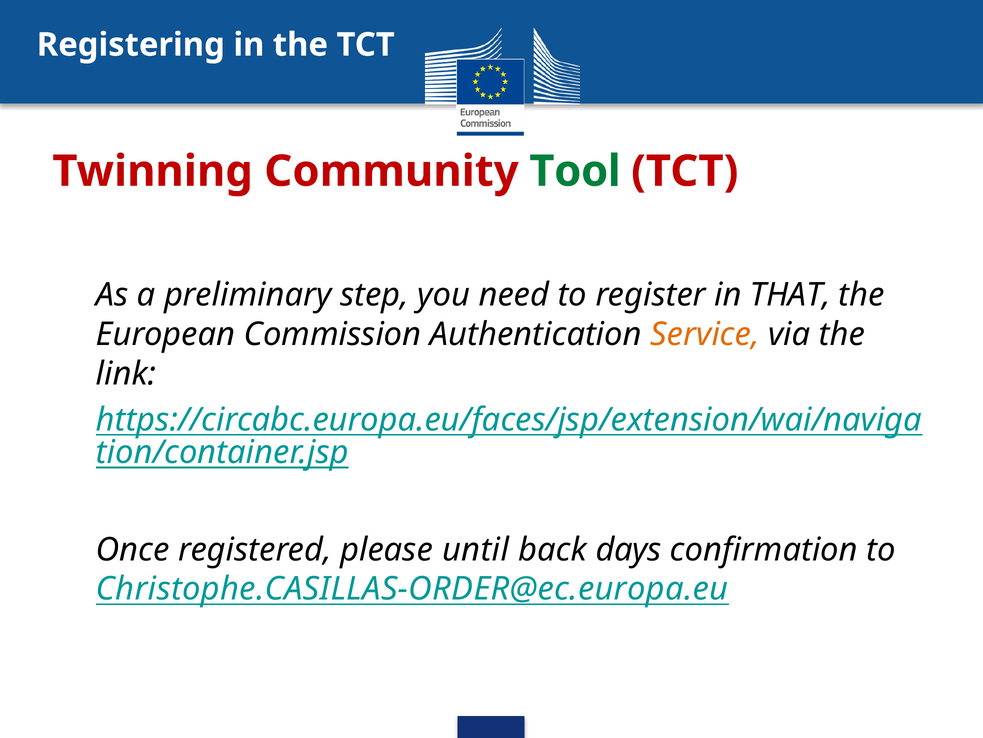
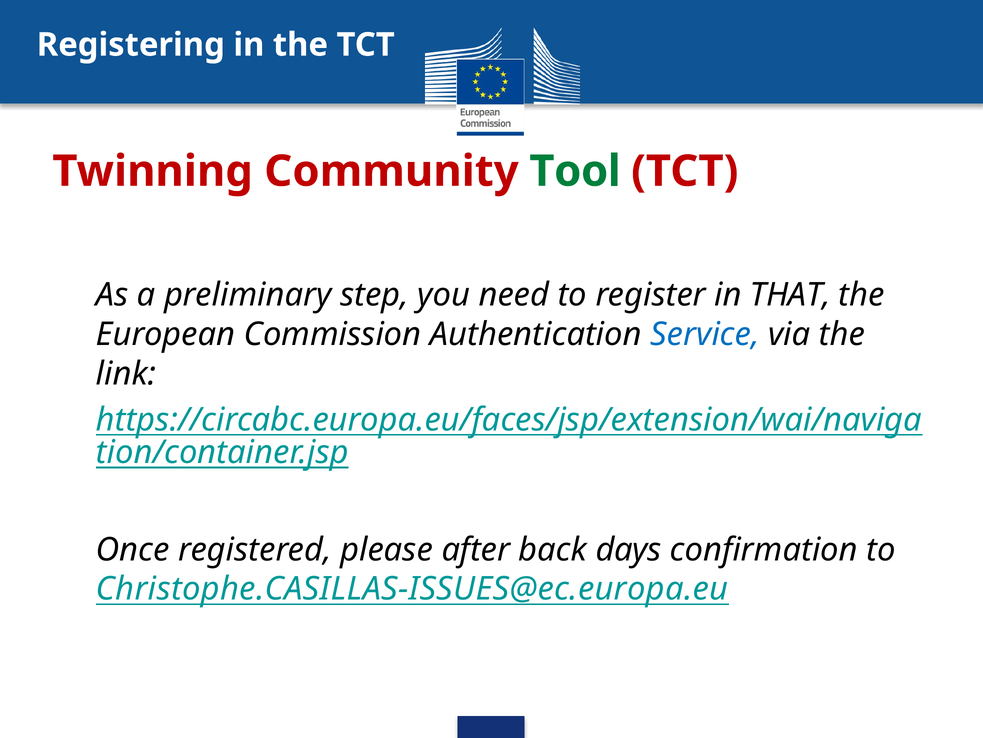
Service colour: orange -> blue (705, 334)
until: until -> after (476, 549)
Christophe.CASILLAS-ORDER@ec.europa.eu: Christophe.CASILLAS-ORDER@ec.europa.eu -> Christophe.CASILLAS-ISSUES@ec.europa.eu (412, 589)
